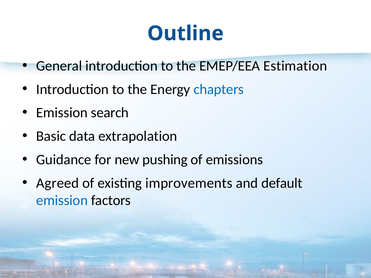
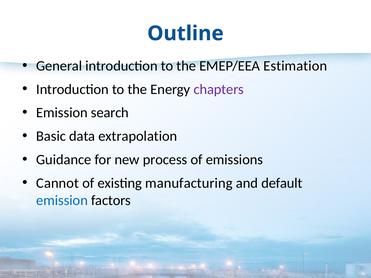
chapters colour: blue -> purple (219, 89)
pushing: pushing -> process (165, 160)
Agreed: Agreed -> Cannot (58, 183)
improvements: improvements -> manufacturing (189, 183)
